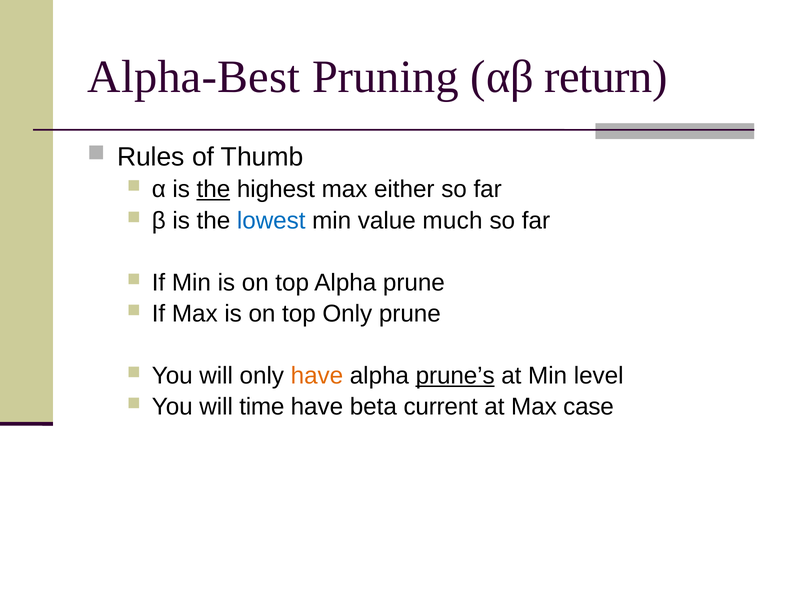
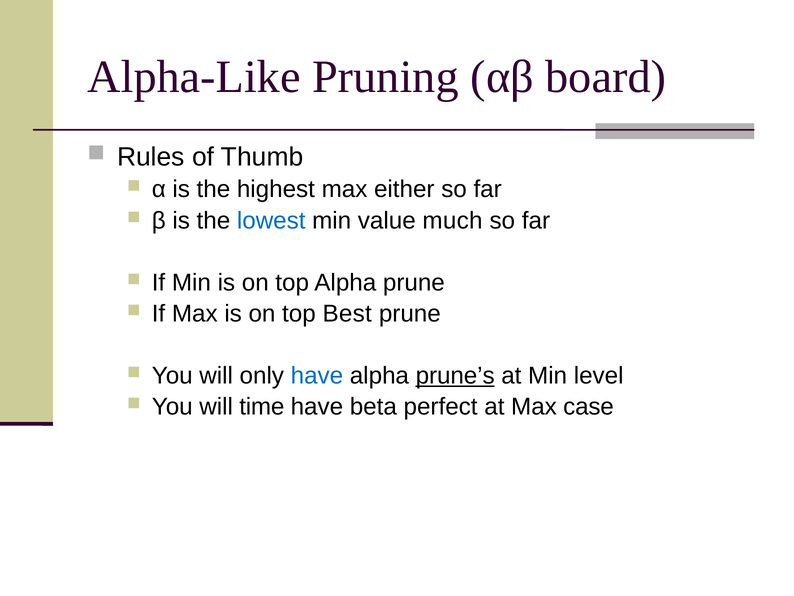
Alpha-Best: Alpha-Best -> Alpha-Like (194, 77)
return: return -> board (606, 77)
the underline: present -> none (213, 189)
top Only: Only -> Best (347, 313)
have colour: orange -> blue (317, 375)
current: current -> perfect (441, 407)
